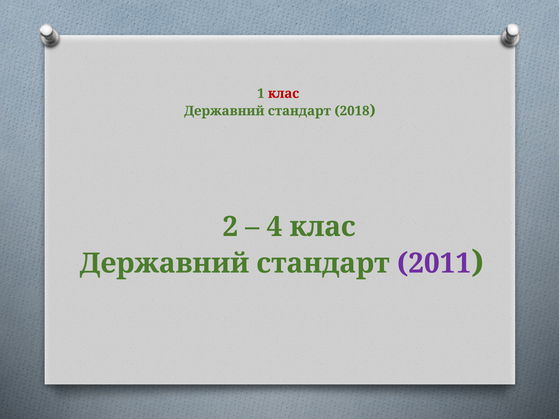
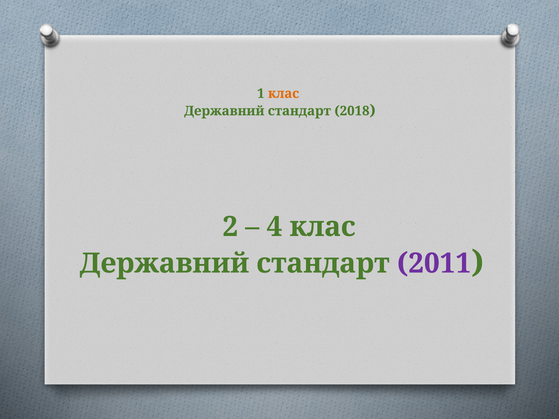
клас colour: red -> orange (284, 94)
